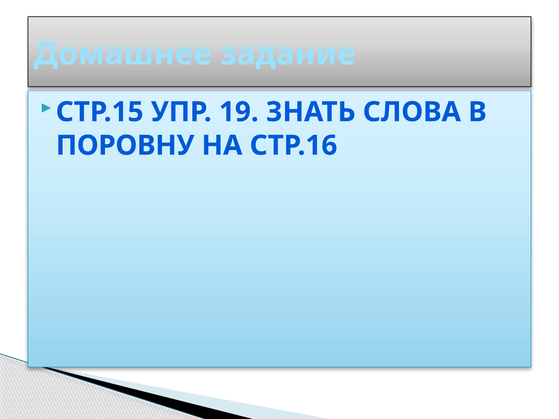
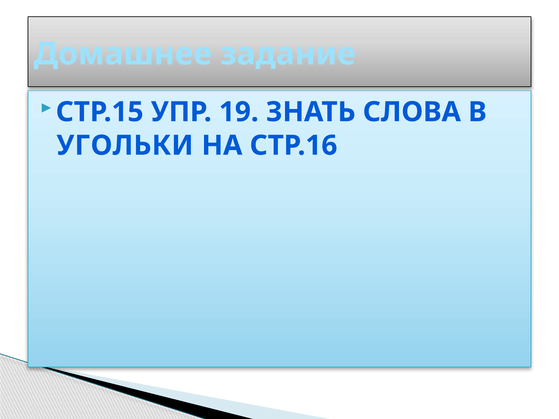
ПОРОВНУ: ПОРОВНУ -> УГОЛЬКИ (125, 146)
